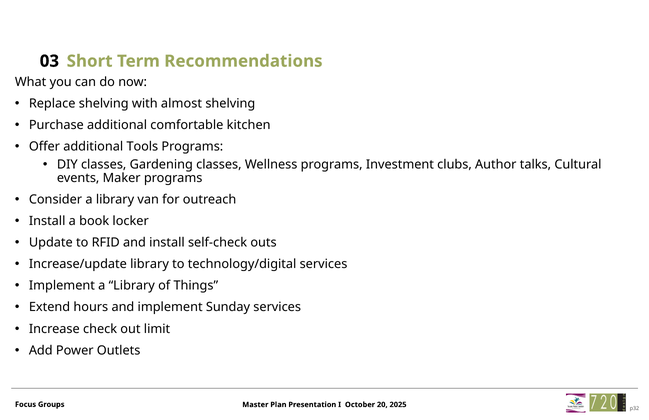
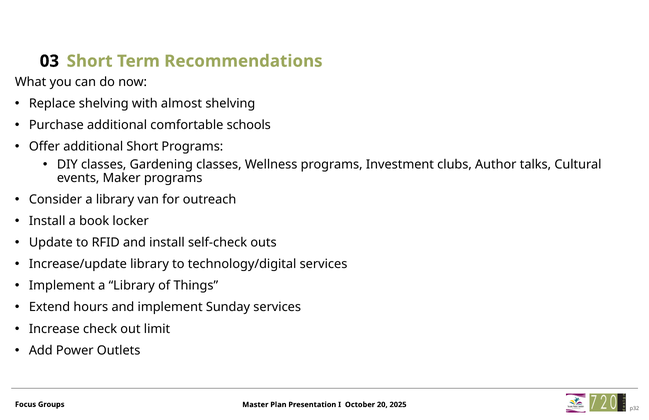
kitchen: kitchen -> schools (249, 125)
additional Tools: Tools -> Short (142, 147)
